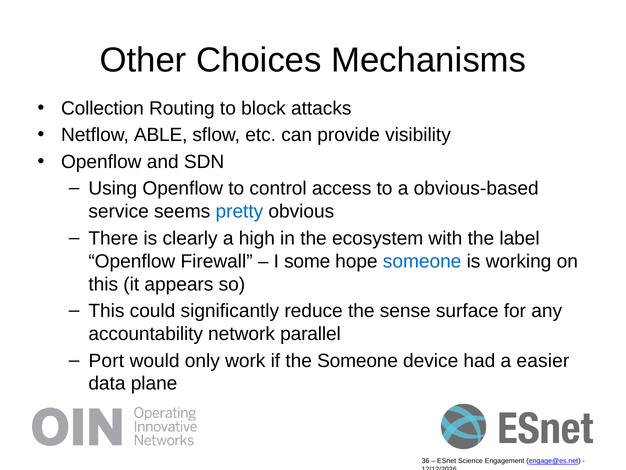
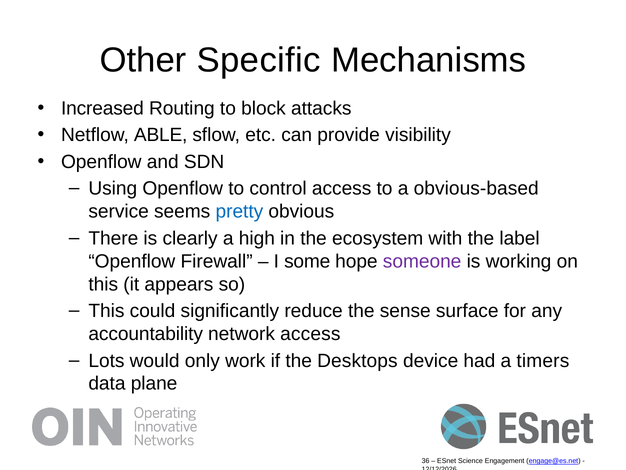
Choices: Choices -> Specific (259, 60)
Collection: Collection -> Increased (102, 108)
someone colour: blue -> purple (422, 261)
network parallel: parallel -> access (310, 334)
Port: Port -> Lots (106, 360)
the Someone: Someone -> Desktops (357, 360)
easier: easier -> timers (543, 360)
